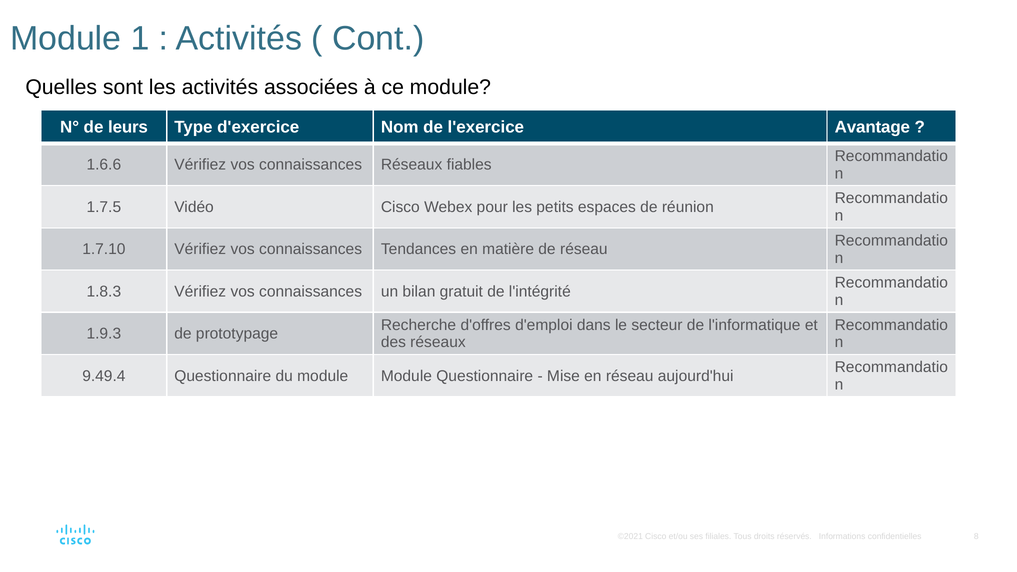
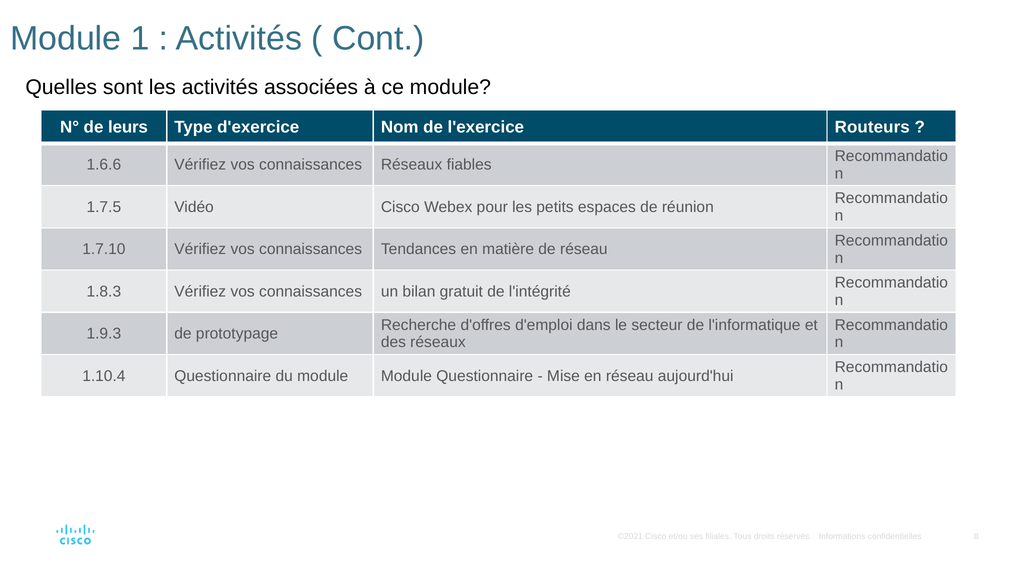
Avantage: Avantage -> Routeurs (872, 127)
9.49.4: 9.49.4 -> 1.10.4 (104, 376)
